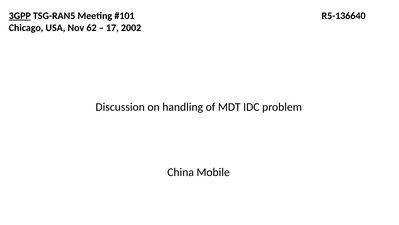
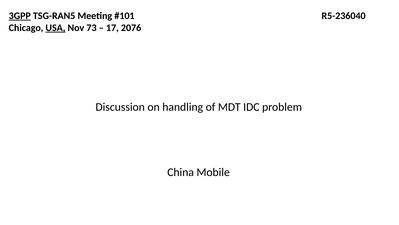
R5-136640: R5-136640 -> R5-236040 (344, 16)
USA underline: none -> present (55, 28)
62: 62 -> 73 (92, 28)
2002: 2002 -> 2076 (131, 28)
